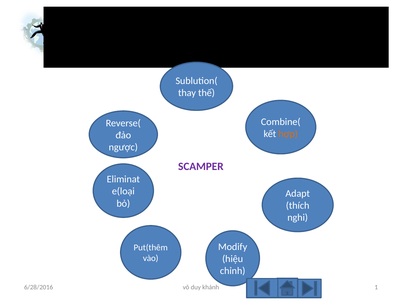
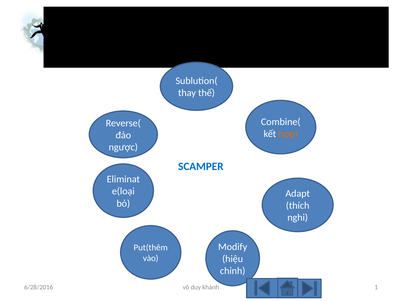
SCAMPER colour: purple -> blue (201, 167)
